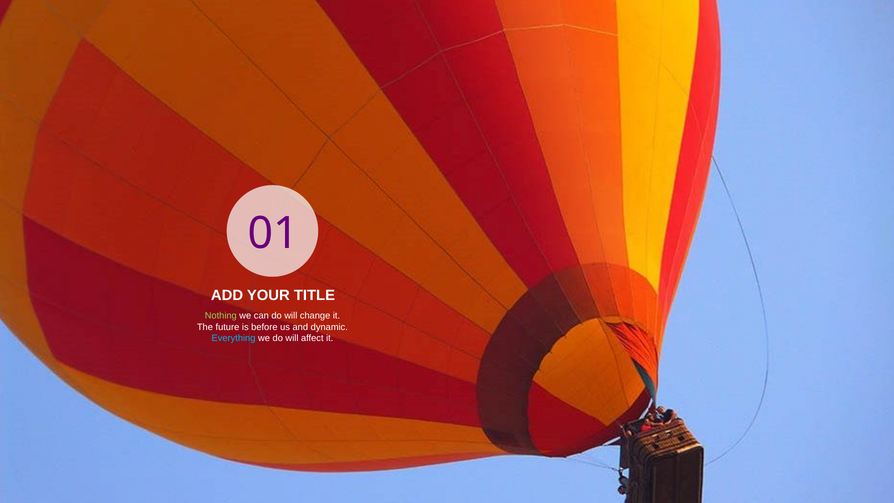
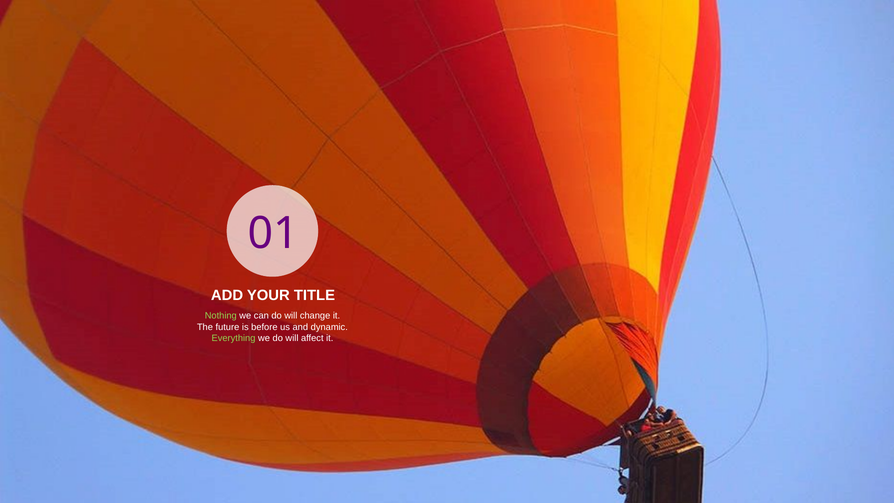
Everything colour: light blue -> light green (234, 338)
